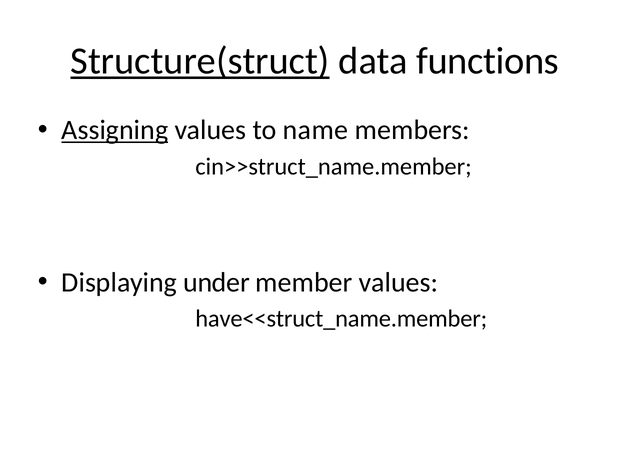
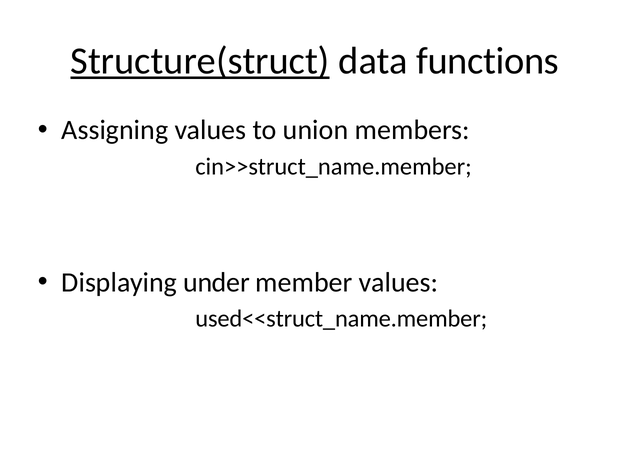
Assigning underline: present -> none (115, 130)
name: name -> union (316, 130)
have<<struct_name.member: have<<struct_name.member -> used<<struct_name.member (341, 318)
